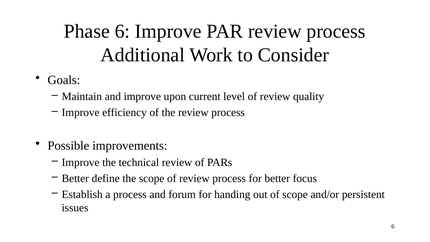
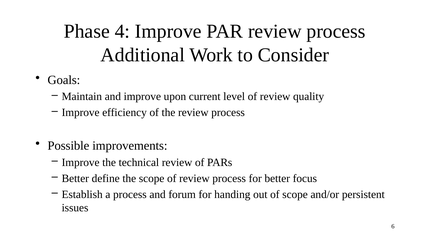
Phase 6: 6 -> 4 (122, 31)
